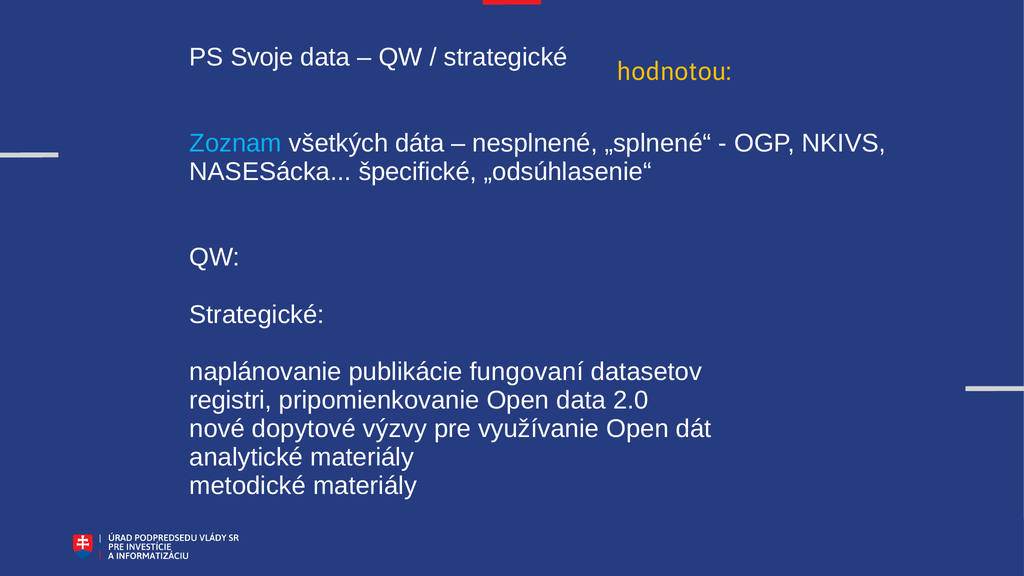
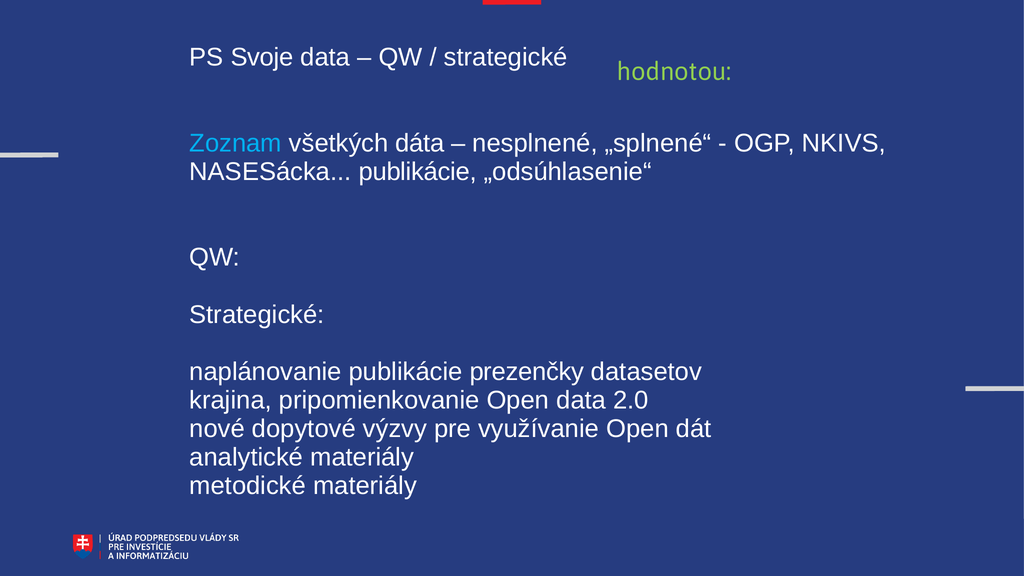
hodnotou colour: yellow -> light green (674, 72)
NASESácka špecifické: špecifické -> publikácie (418, 172)
fungovaní: fungovaní -> prezenčky (527, 372)
registri: registri -> krajina (231, 400)
